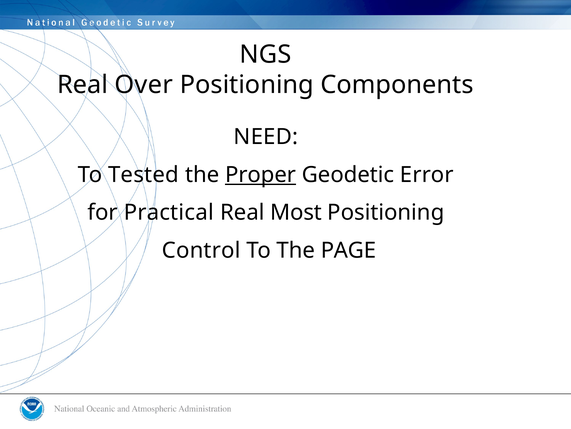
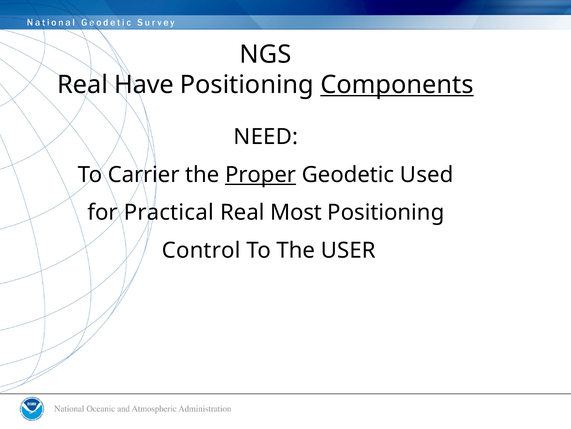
Over: Over -> Have (144, 85)
Components underline: none -> present (397, 85)
Tested: Tested -> Carrier (144, 174)
Error: Error -> Used (427, 174)
PAGE: PAGE -> USER (348, 250)
